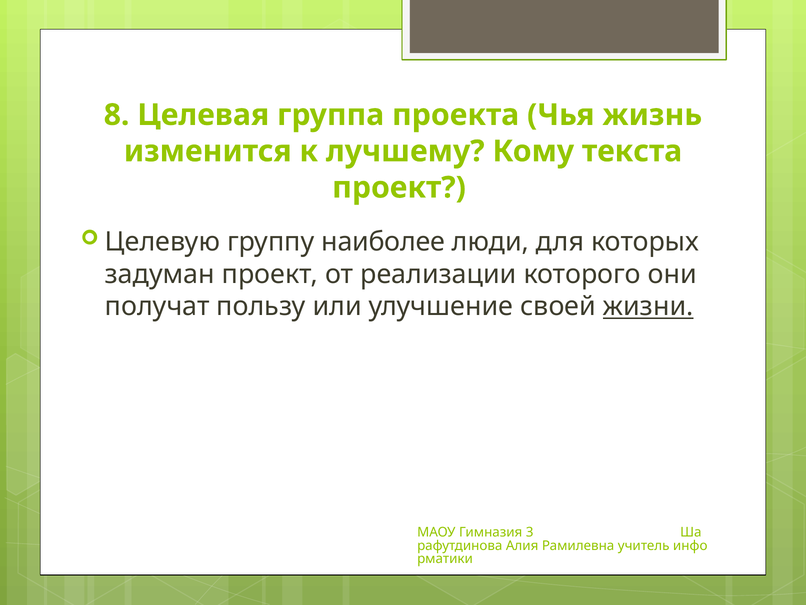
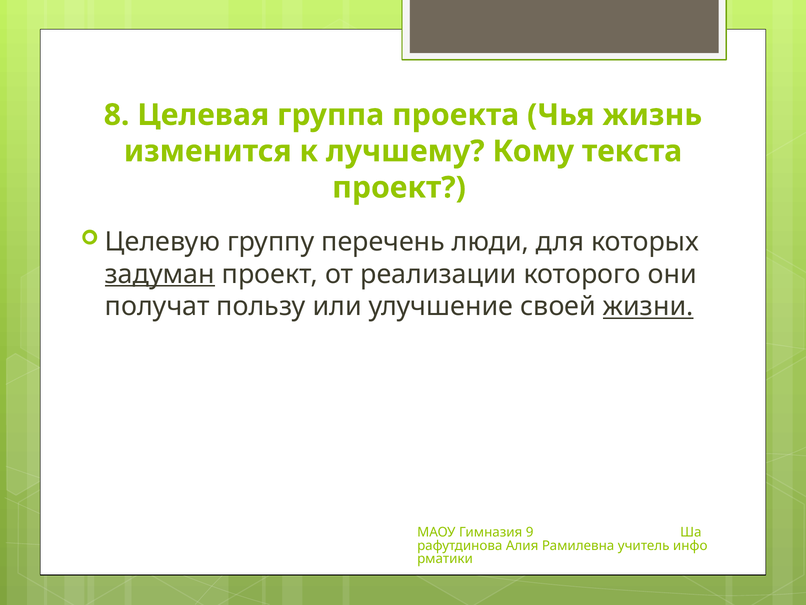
наиболее: наиболее -> перечень (383, 242)
задуман underline: none -> present (160, 274)
3: 3 -> 9 (530, 532)
